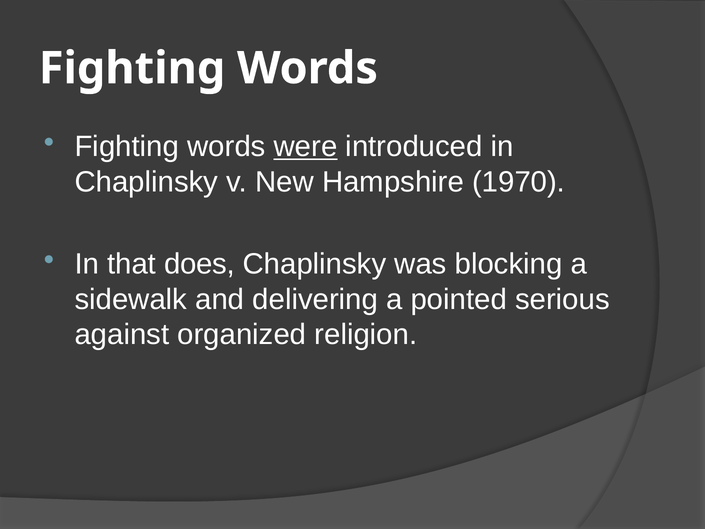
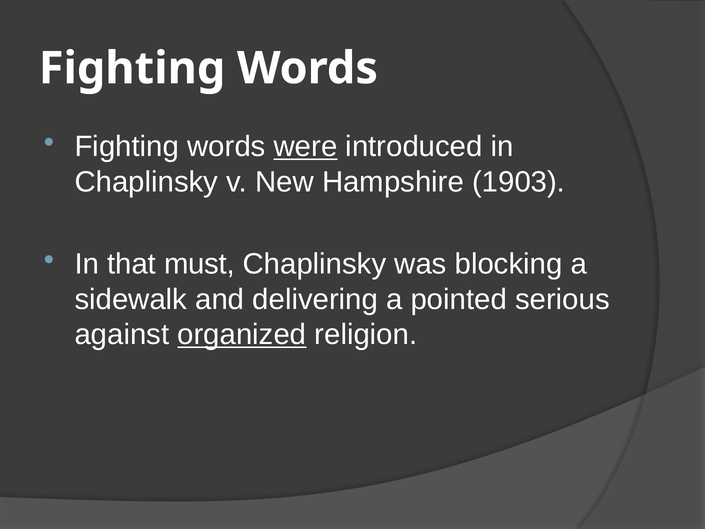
1970: 1970 -> 1903 (519, 182)
does: does -> must (200, 264)
organized underline: none -> present (242, 335)
